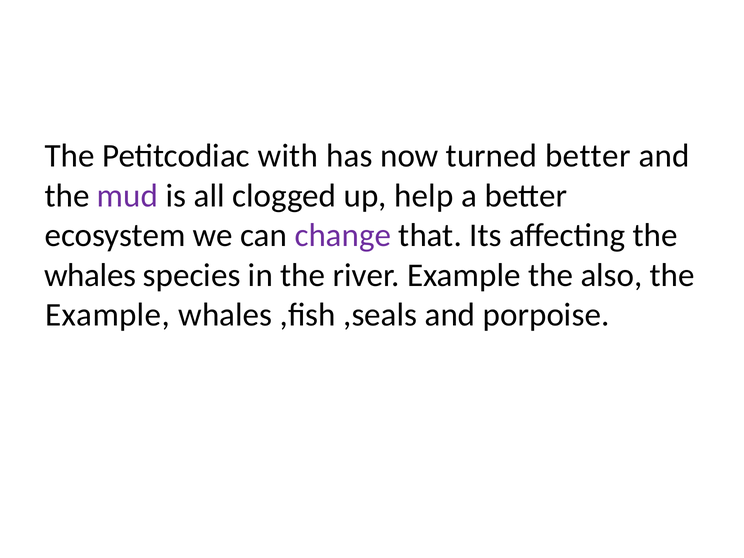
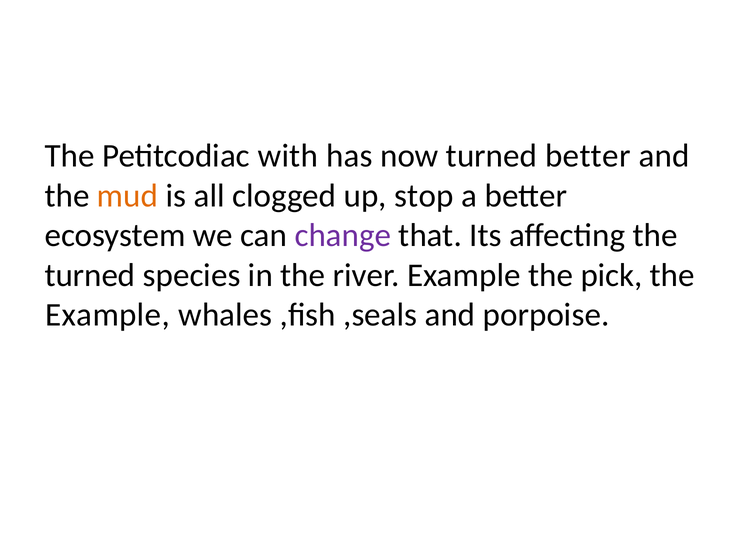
mud colour: purple -> orange (128, 196)
help: help -> stop (424, 196)
whales: whales -> turned (90, 275)
also: also -> pick (611, 275)
